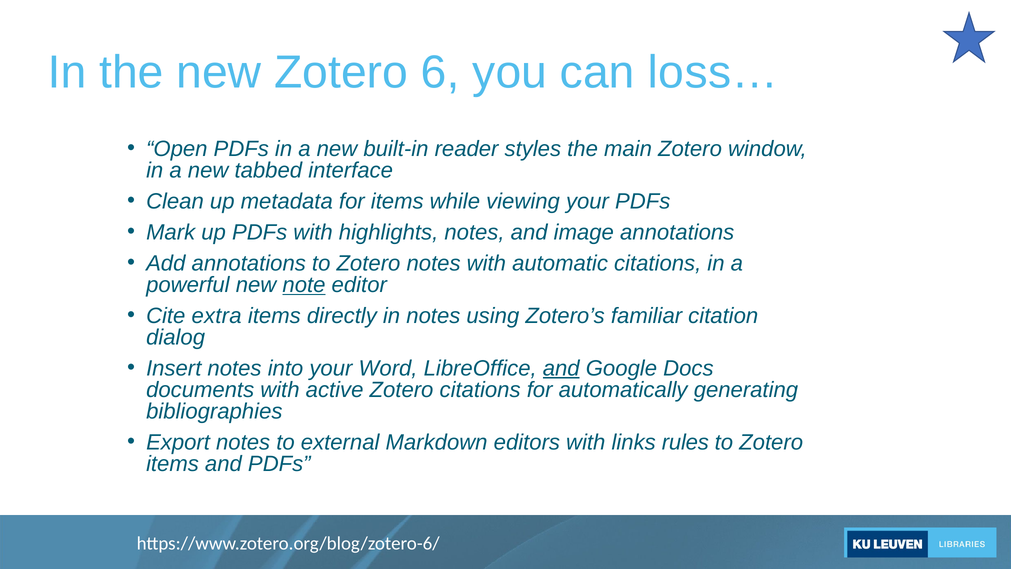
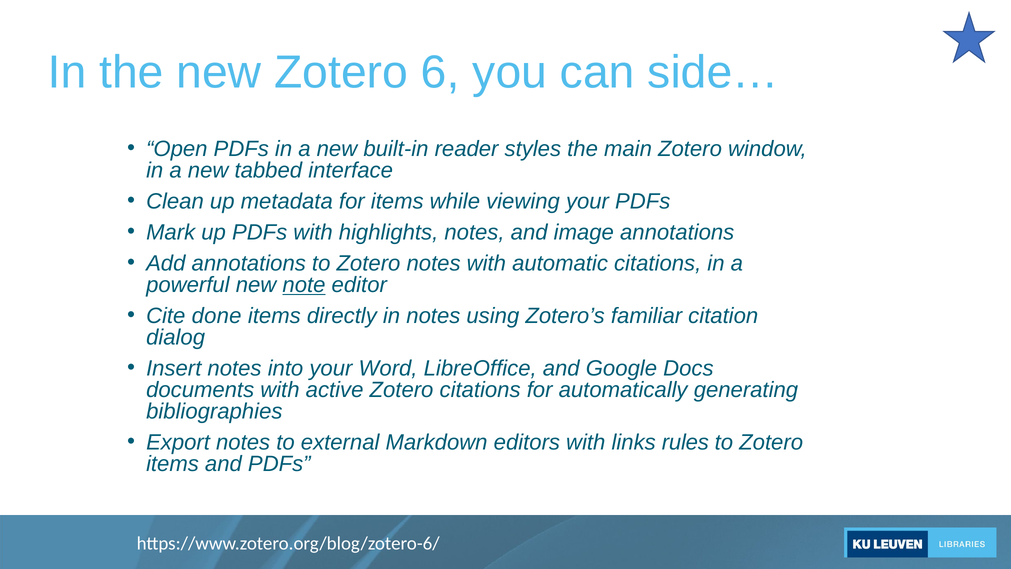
loss…: loss… -> side… (713, 73)
extra: extra -> done (217, 316)
and underline: present -> none (561, 368)
